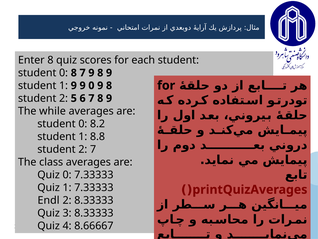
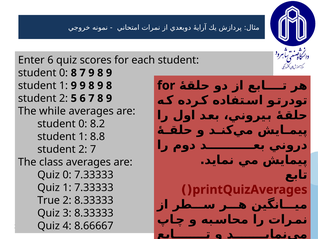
Enter 8: 8 -> 6 (50, 60)
9 9 0: 0 -> 8 (91, 85)
Endl: Endl -> True (49, 200)
